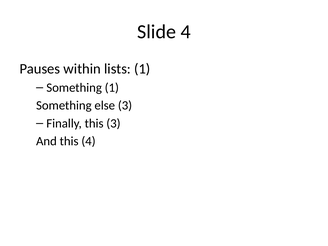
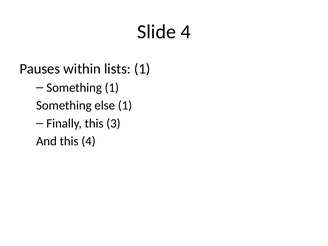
else 3: 3 -> 1 (125, 106)
